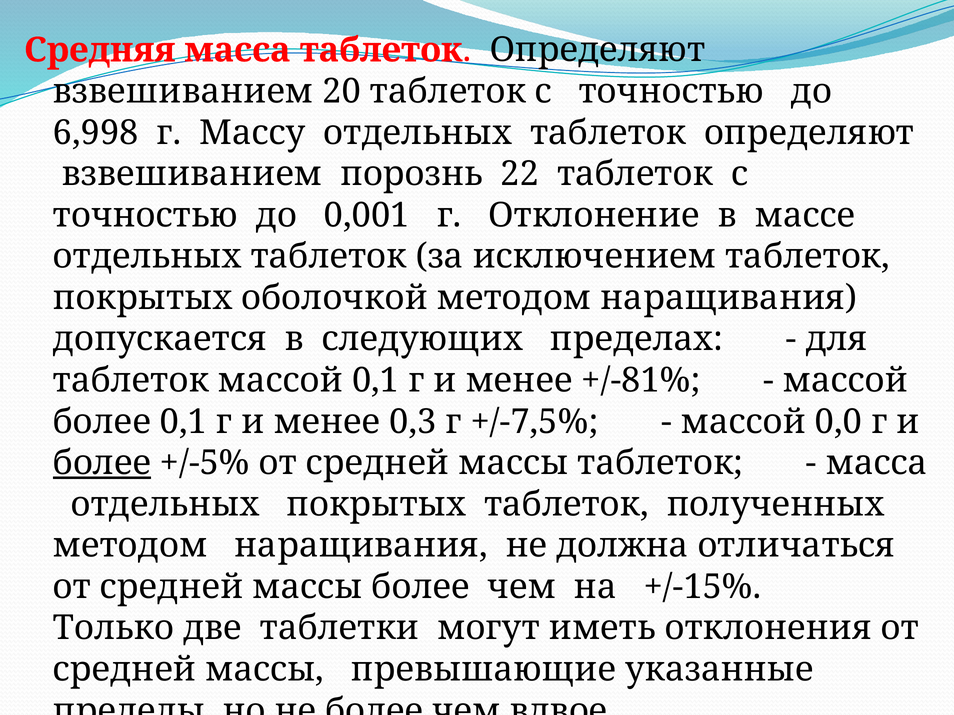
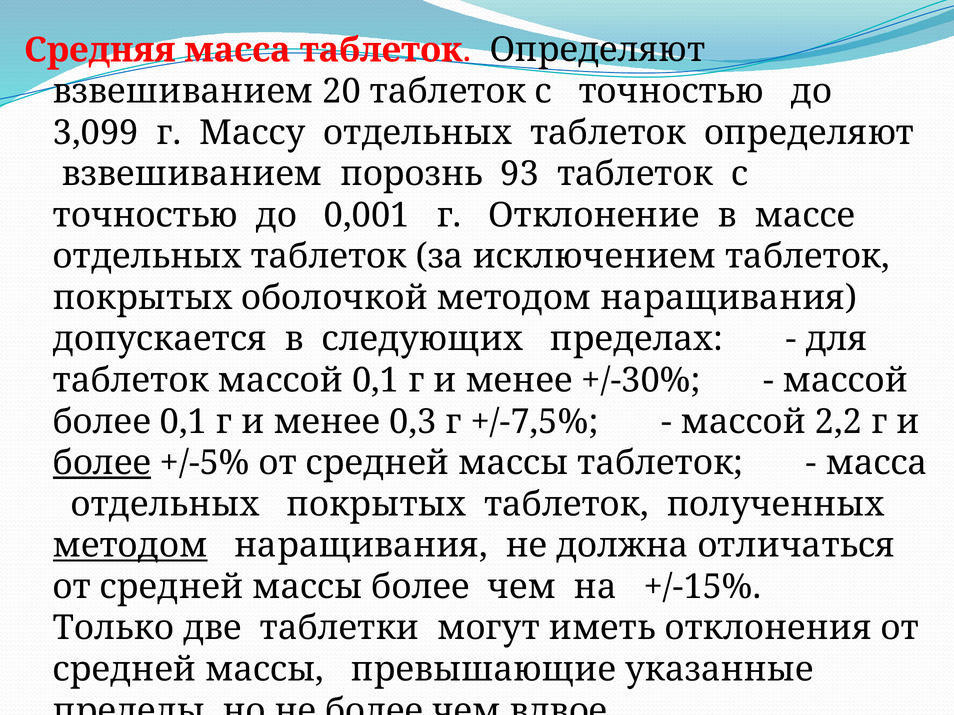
6,998: 6,998 -> 3,099 (96, 133)
22: 22 -> 93 (520, 174)
+/-81%: +/-81% -> +/-30% (641, 381)
0,0: 0,0 -> 2,2 (839, 422)
методом underline: none -> present (130, 546)
